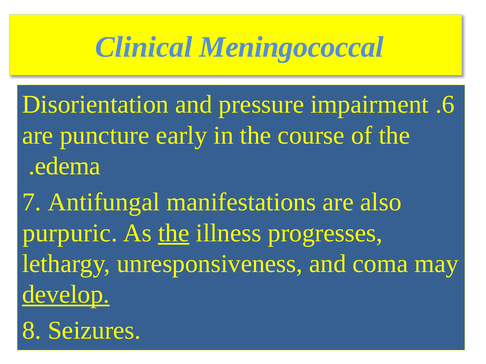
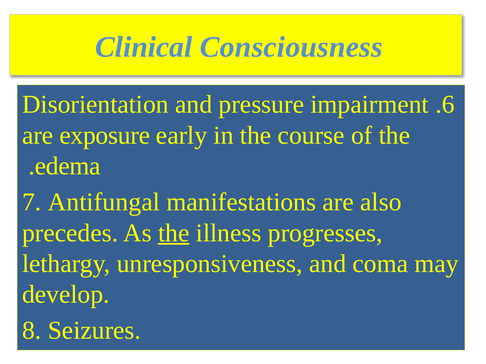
Meningococcal: Meningococcal -> Consciousness (291, 47)
puncture: puncture -> exposure (105, 135)
purpuric: purpuric -> precedes (70, 233)
develop underline: present -> none (66, 295)
